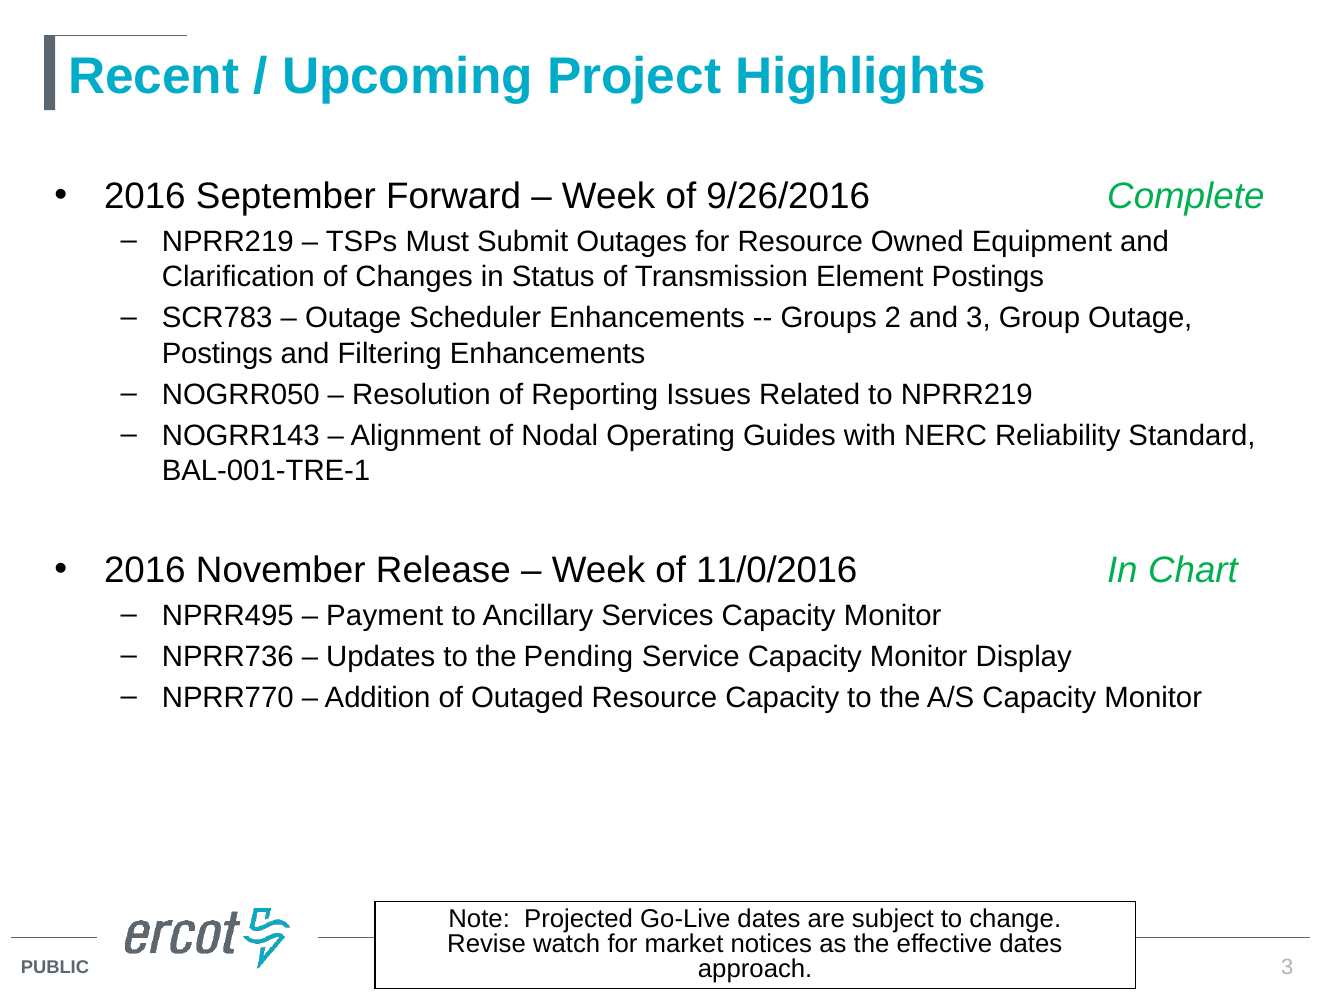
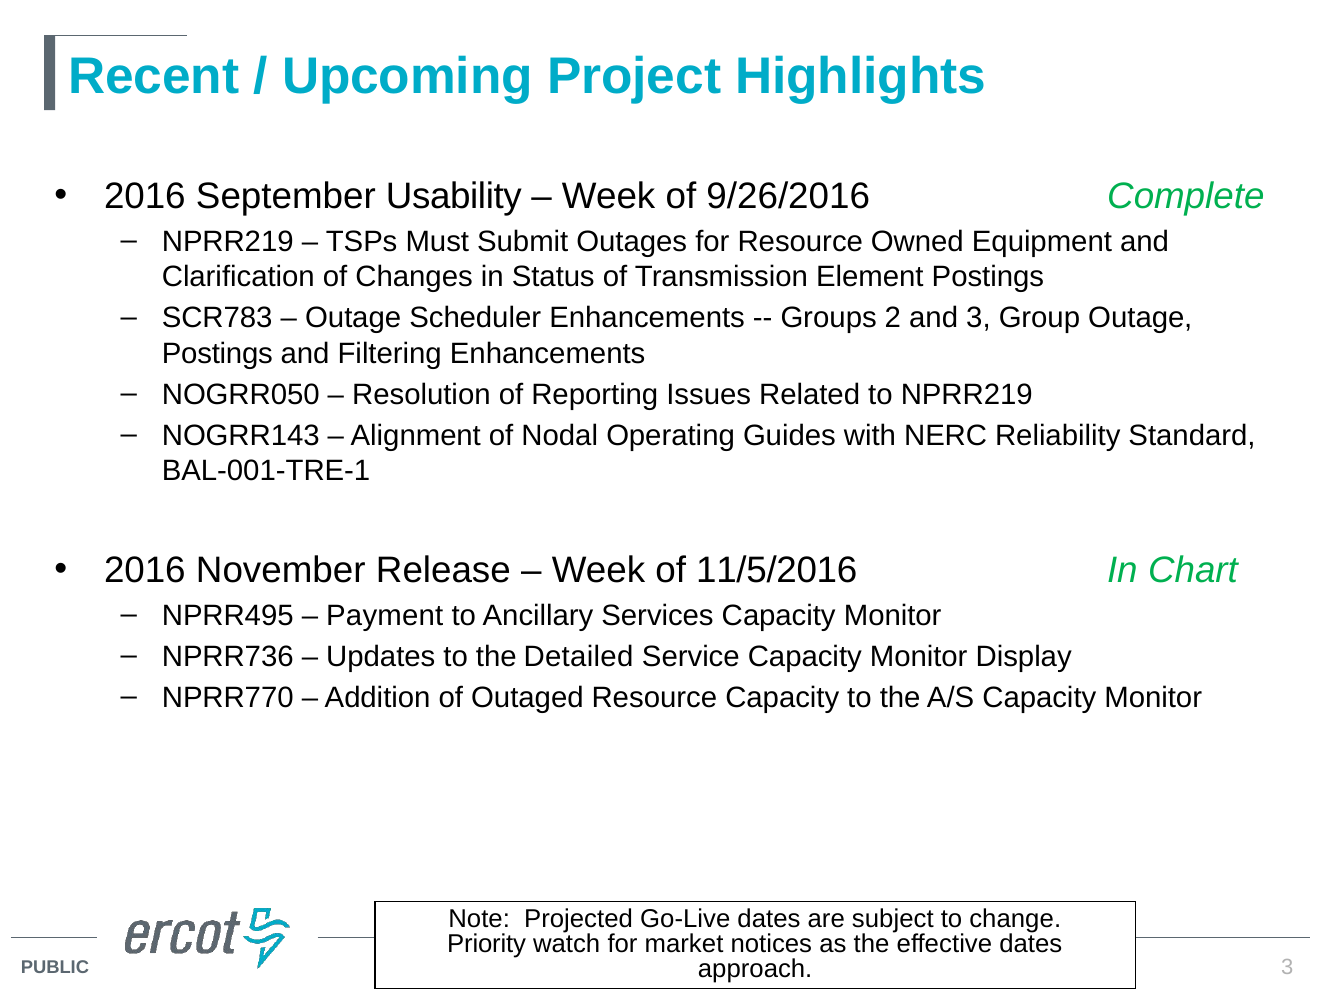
Forward: Forward -> Usability (454, 197)
11/0/2016: 11/0/2016 -> 11/5/2016 (777, 570)
Pending: Pending -> Detailed (578, 656)
Revise: Revise -> Priority (487, 943)
